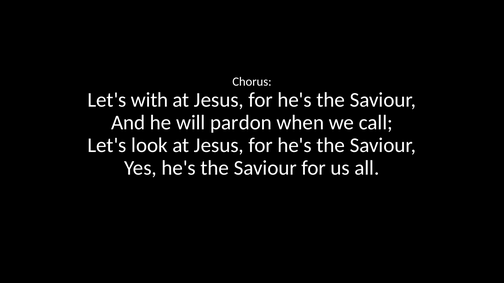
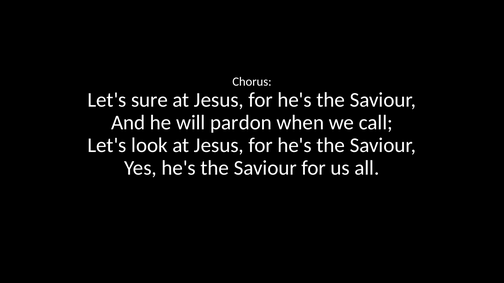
with: with -> sure (150, 100)
